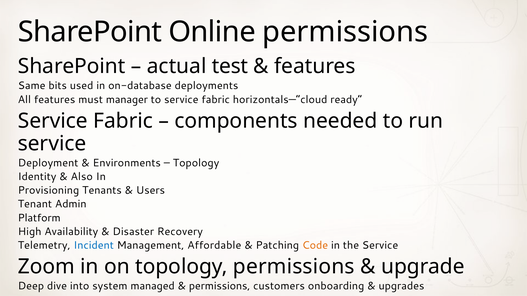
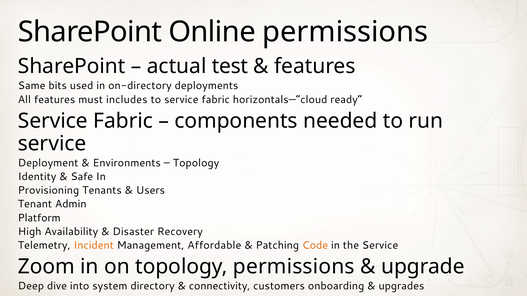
on-database: on-database -> on-directory (140, 86)
manager: manager -> includes (127, 100)
Also: Also -> Safe (82, 177)
Incident colour: blue -> orange (94, 246)
managed: managed -> directory (153, 286)
permissions: permissions -> connectivity (220, 286)
